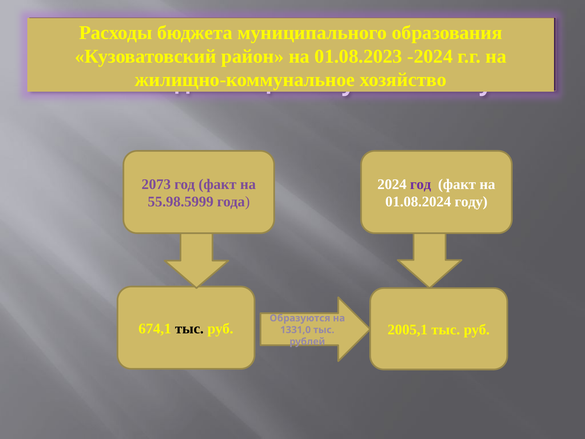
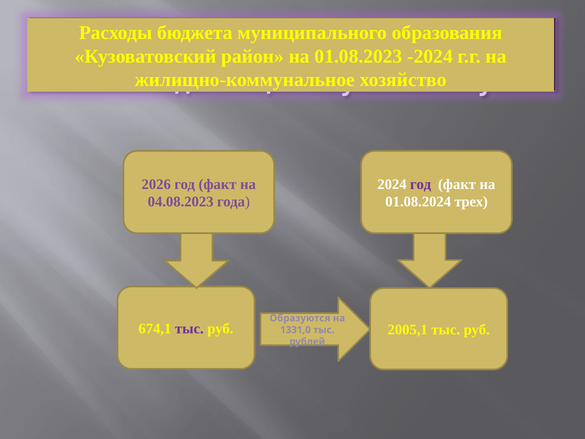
2073: 2073 -> 2026 (156, 184)
55.98.5999: 55.98.5999 -> 04.08.2023 (181, 202)
году: году -> трех (471, 202)
тыс colour: black -> purple (189, 329)
